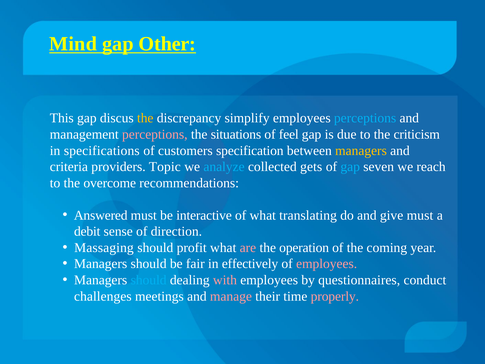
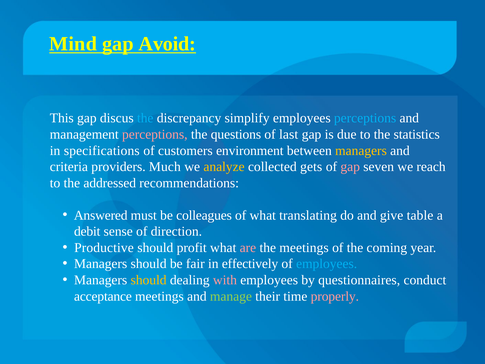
Other: Other -> Avoid (167, 44)
the colour: yellow -> light blue (145, 118)
situations: situations -> questions (236, 134)
feel: feel -> last (289, 134)
criticism: criticism -> statistics (417, 134)
specification: specification -> environment (250, 150)
Topic: Topic -> Much (165, 167)
analyze colour: light blue -> yellow (224, 167)
gap colour: light blue -> pink (350, 167)
overcome: overcome -> addressed (110, 183)
interactive: interactive -> colleagues (204, 215)
give must: must -> table (420, 215)
Massaging: Massaging -> Productive (104, 248)
the operation: operation -> meetings (304, 248)
employees colour: pink -> light blue (327, 264)
should colour: light blue -> yellow (149, 280)
challenges: challenges -> acceptance (103, 296)
manage colour: pink -> light green (231, 296)
